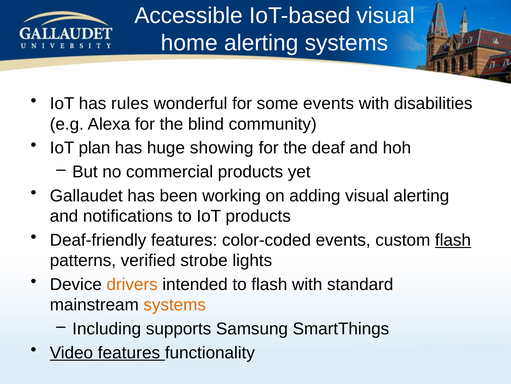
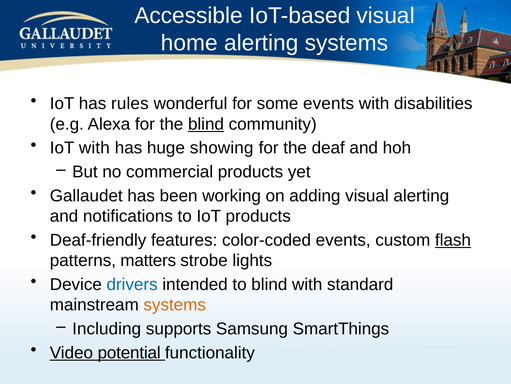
blind underline: none -> present (206, 124)
IoT plan: plan -> with (94, 148)
verified: verified -> matters (148, 260)
drivers colour: orange -> blue (132, 284)
to flash: flash -> blind (269, 284)
Video features: features -> potential (129, 352)
